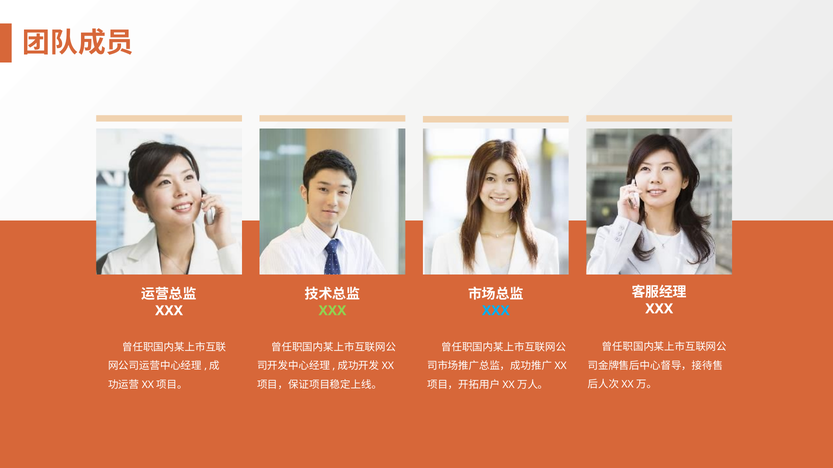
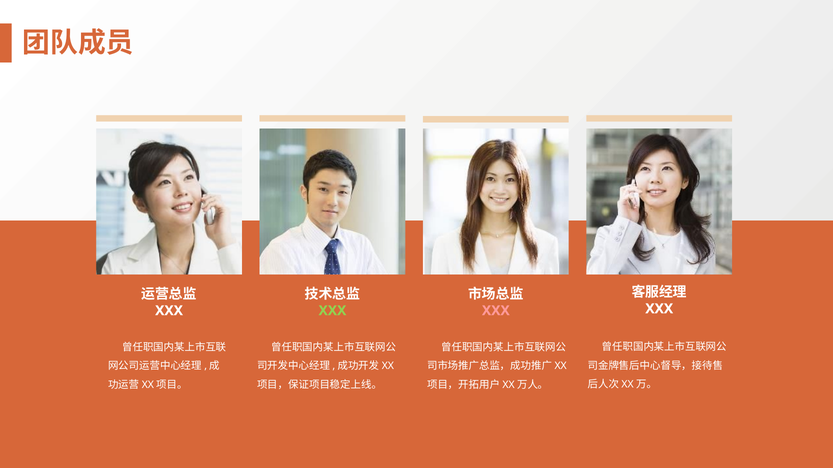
XXX colour: light blue -> pink (496, 311)
